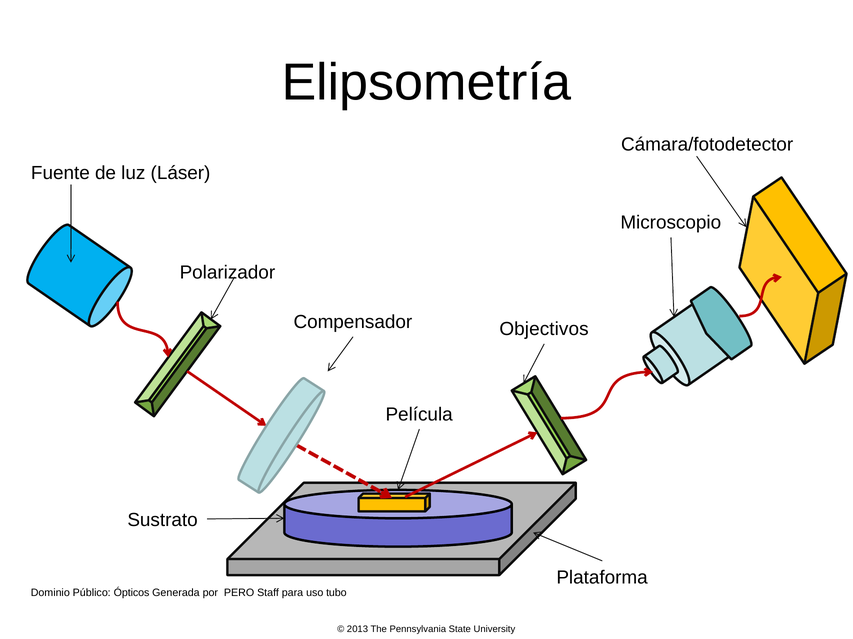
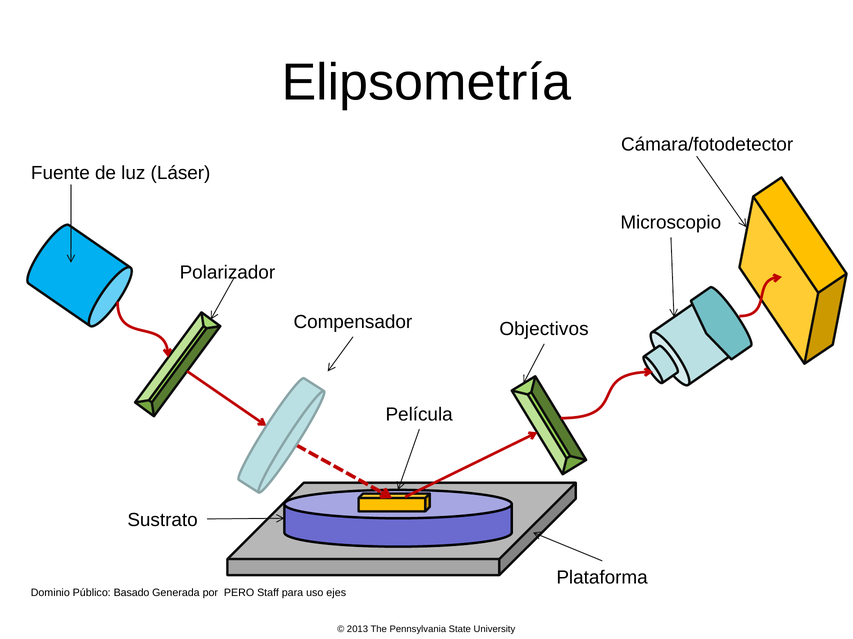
Ópticos: Ópticos -> Basado (132, 594)
tubo: tubo -> ejes (336, 594)
